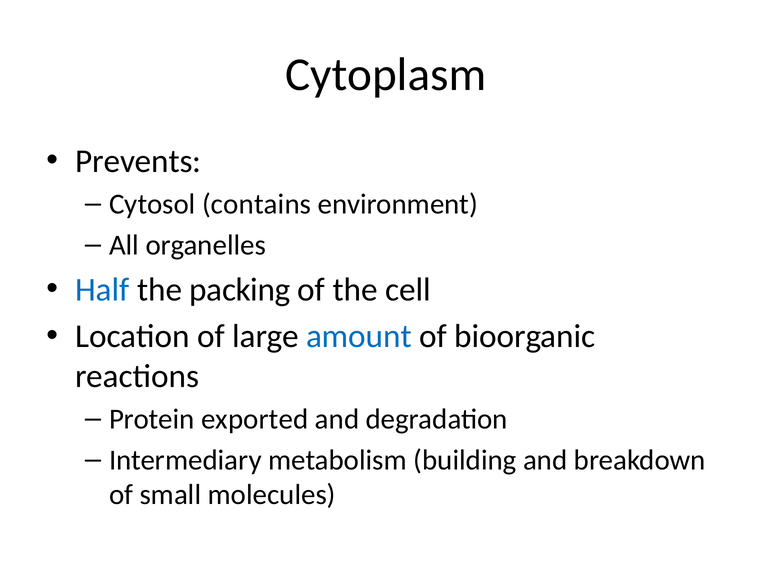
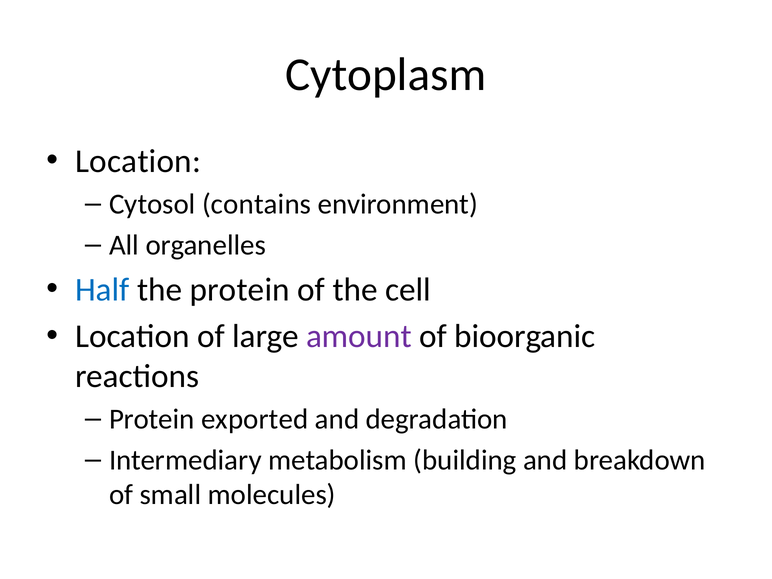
Prevents: Prevents -> Location (138, 161)
the packing: packing -> protein (240, 290)
amount colour: blue -> purple (359, 336)
